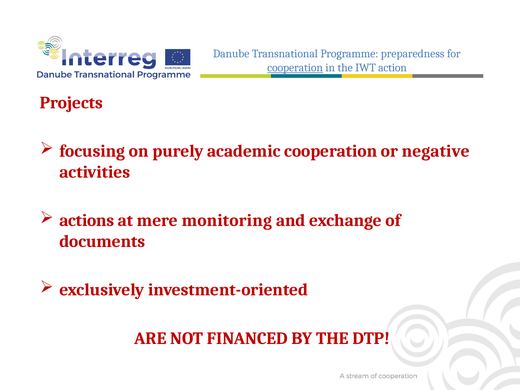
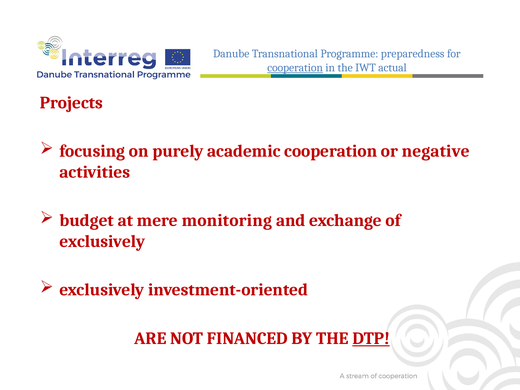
action: action -> actual (392, 68)
actions: actions -> budget (87, 221)
documents: documents -> exclusively (102, 241)
DTP underline: none -> present (371, 338)
